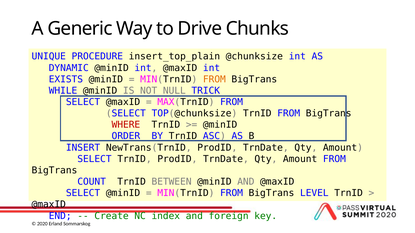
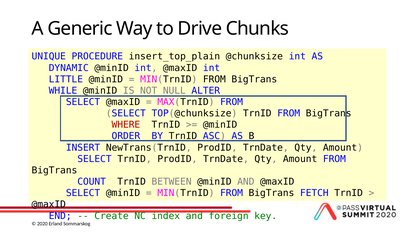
EXISTS: EXISTS -> LITTLE (66, 79)
FROM colour: orange -> black (214, 79)
TRICK: TRICK -> ALTER (206, 91)
LEVEL: LEVEL -> FETCH (314, 193)
